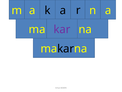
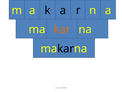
kar colour: purple -> orange (62, 29)
